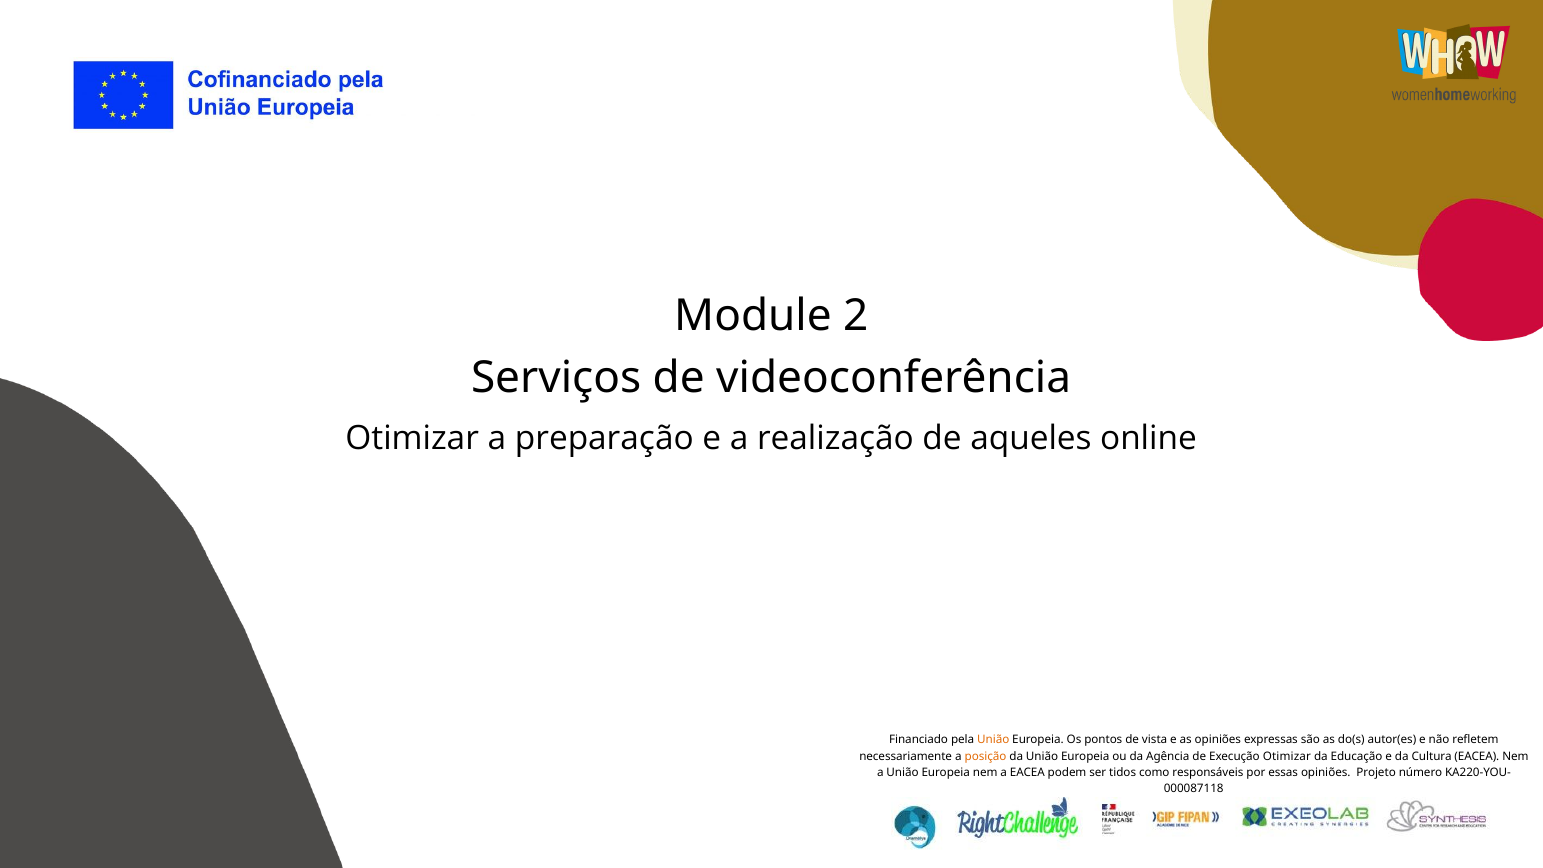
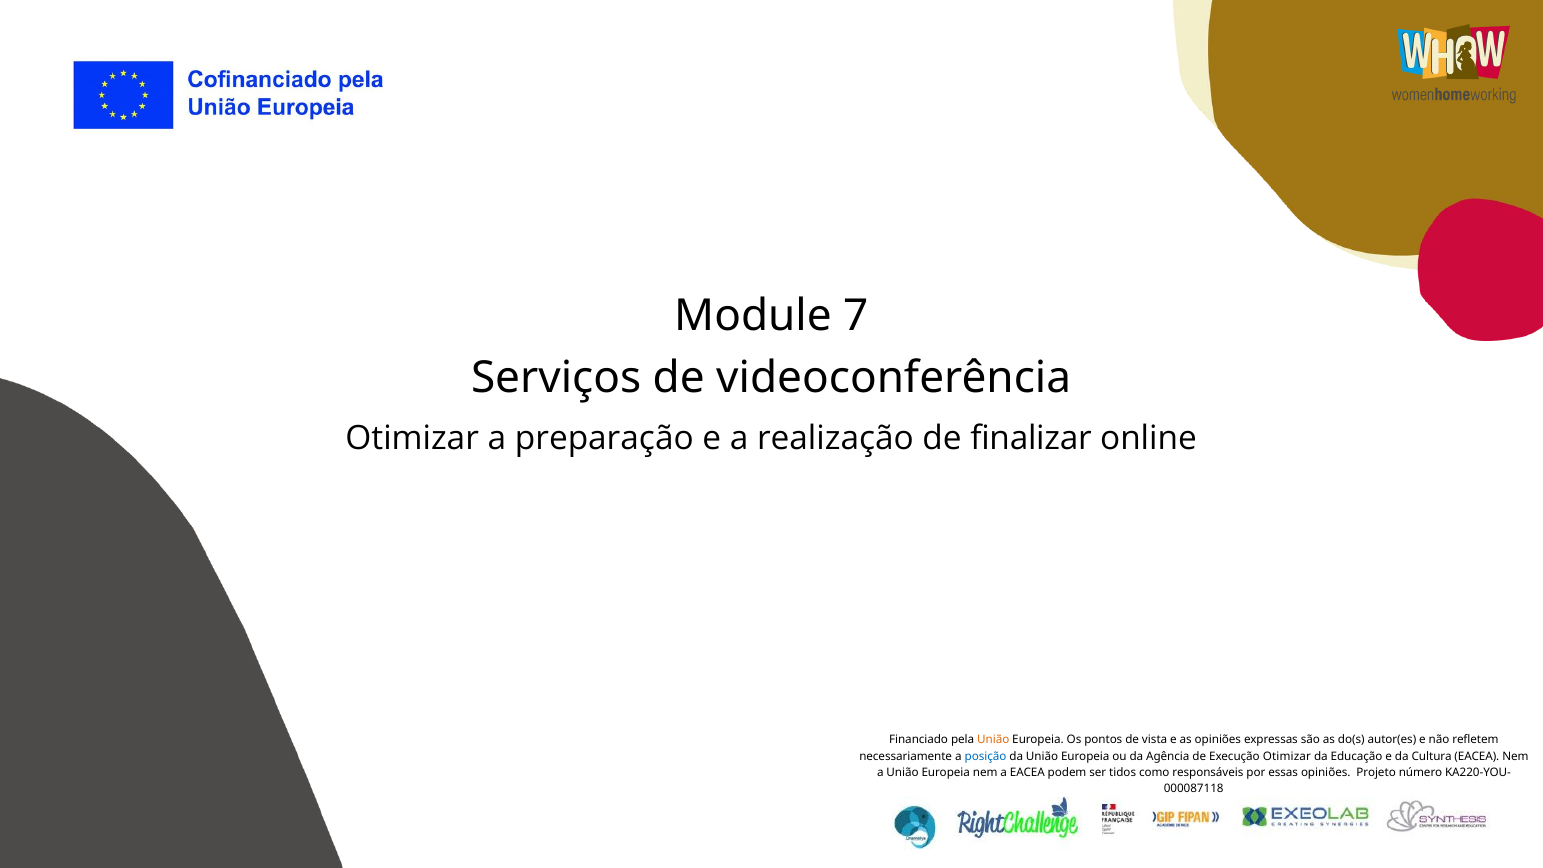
2: 2 -> 7 (856, 316)
aqueles: aqueles -> finalizar (1031, 439)
posição colour: orange -> blue (986, 756)
